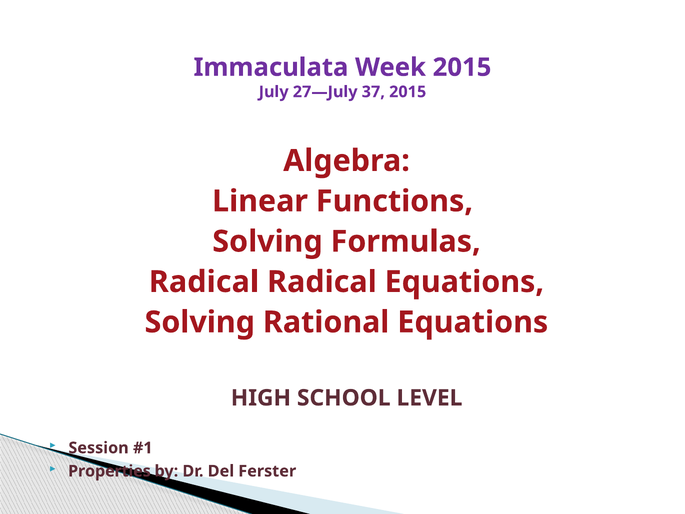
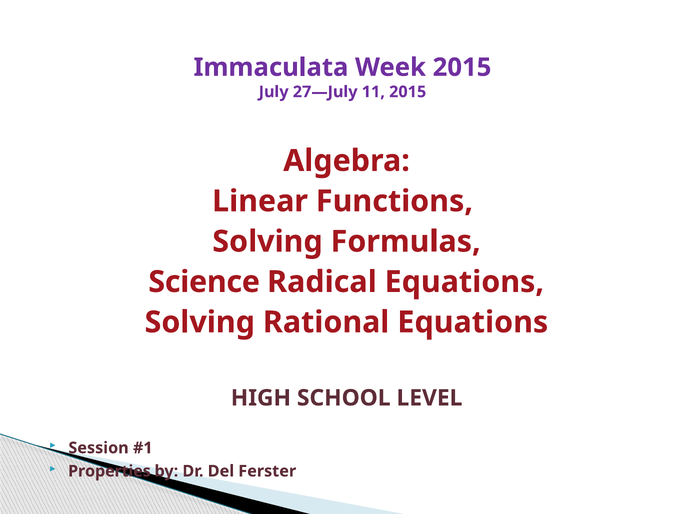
37: 37 -> 11 (373, 92)
Radical: Radical -> Science (204, 282)
